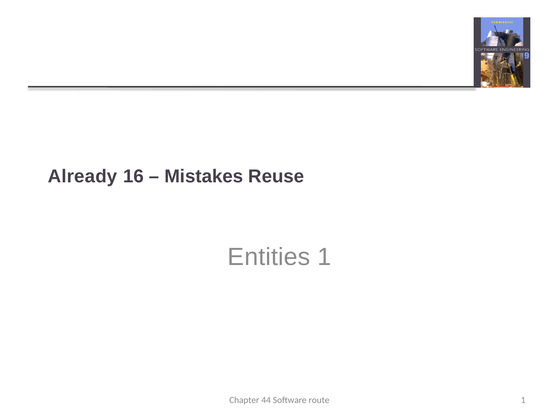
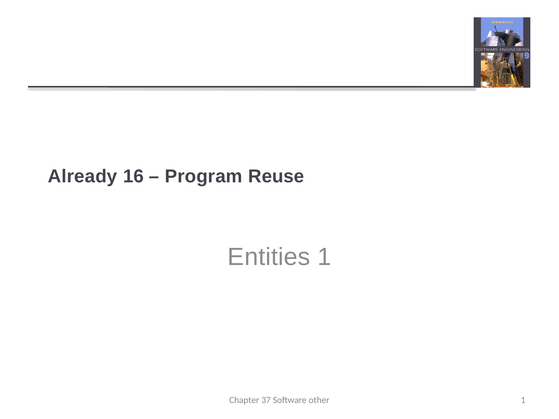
Mistakes: Mistakes -> Program (204, 176)
44: 44 -> 37 (266, 400)
route: route -> other (319, 400)
